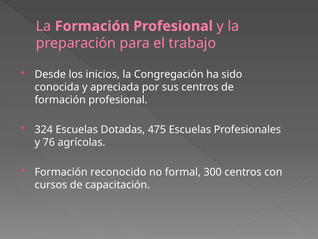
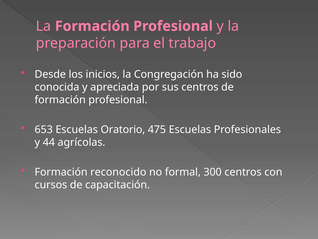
324: 324 -> 653 (44, 129)
Dotadas: Dotadas -> Oratorio (123, 129)
76: 76 -> 44 (49, 142)
